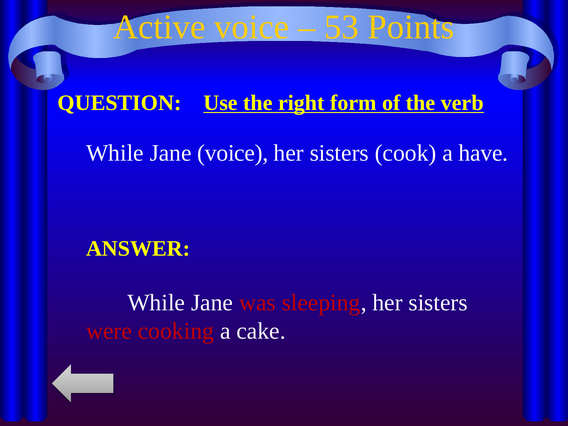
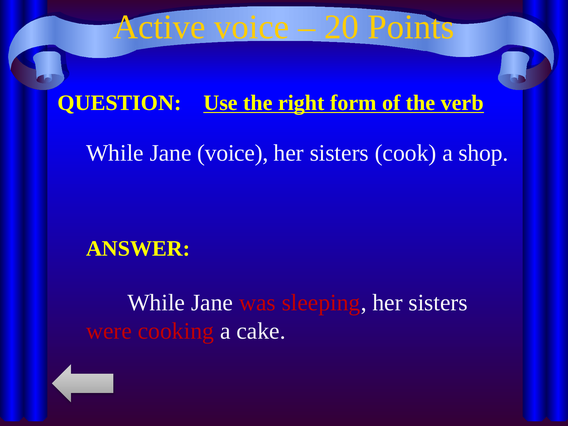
53: 53 -> 20 (341, 27)
have: have -> shop (483, 153)
